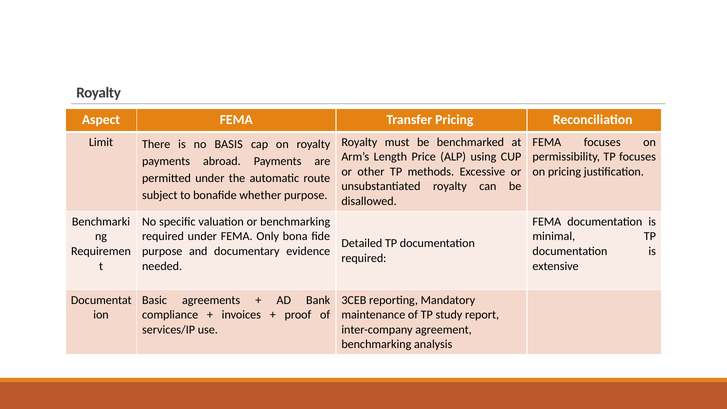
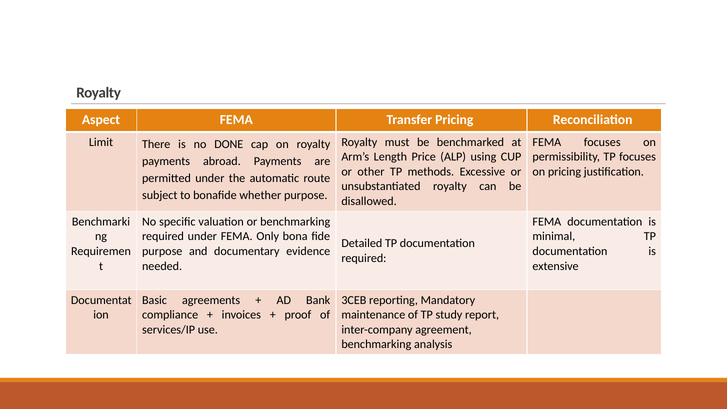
BASIS: BASIS -> DONE (229, 144)
